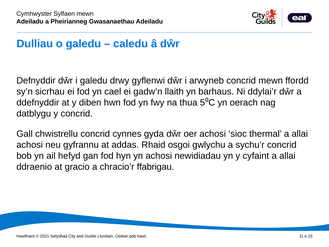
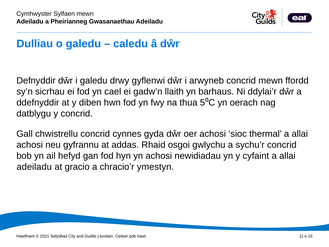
ddraenio: ddraenio -> adeiladu (34, 167)
ffabrigau: ffabrigau -> ymestyn (155, 167)
